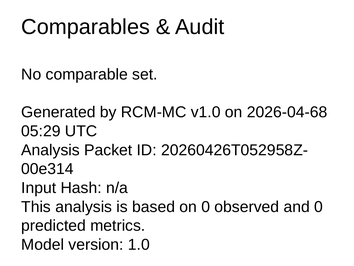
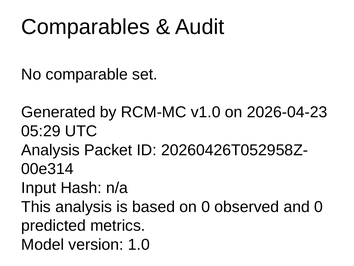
2026-04-68: 2026-04-68 -> 2026-04-23 (287, 112)
